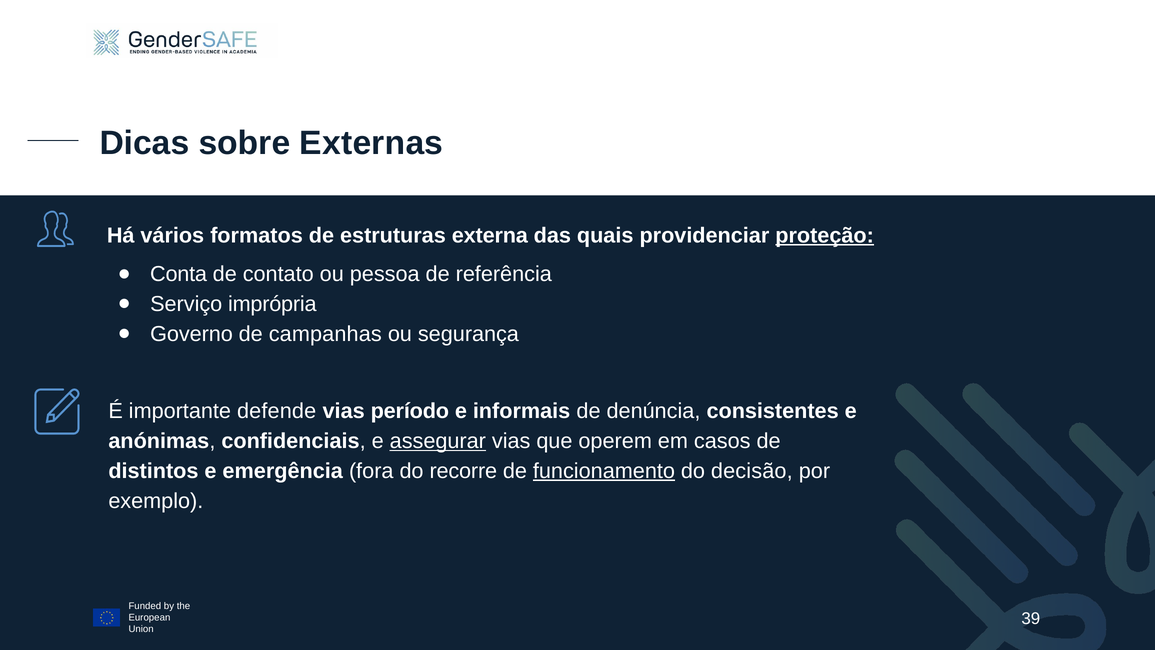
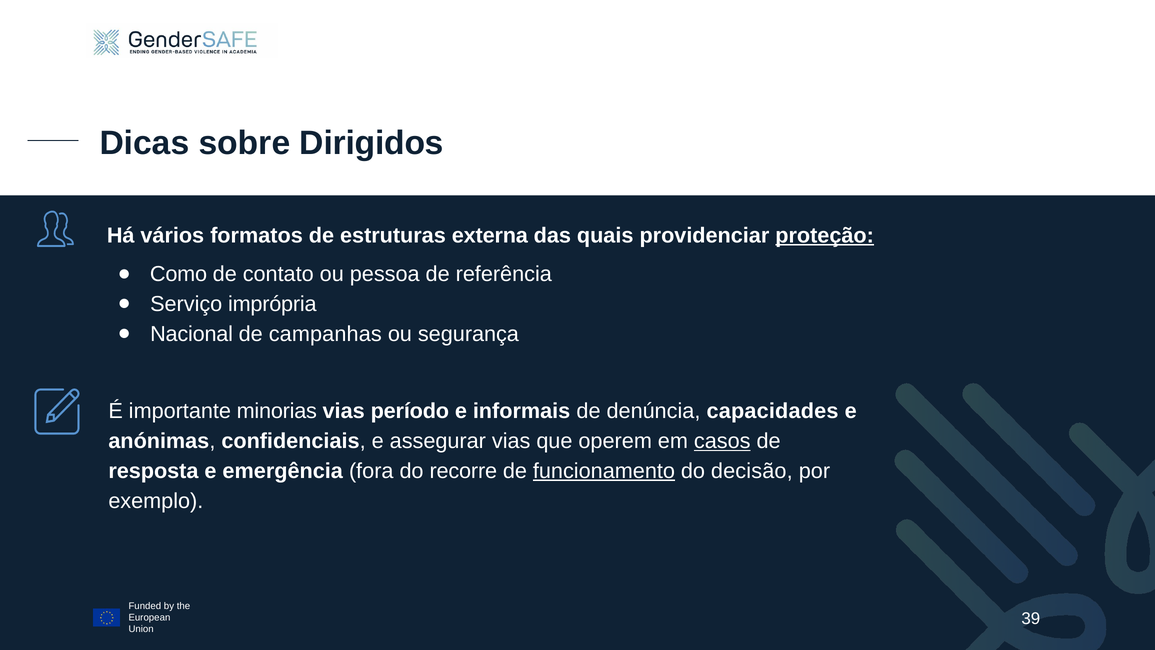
Externas: Externas -> Dirigidos (372, 143)
Conta: Conta -> Como (179, 274)
Governo: Governo -> Nacional (192, 334)
defende: defende -> minorias (277, 411)
consistentes: consistentes -> capacidades (773, 411)
assegurar underline: present -> none (438, 441)
casos underline: none -> present (722, 441)
distintos: distintos -> resposta (153, 471)
